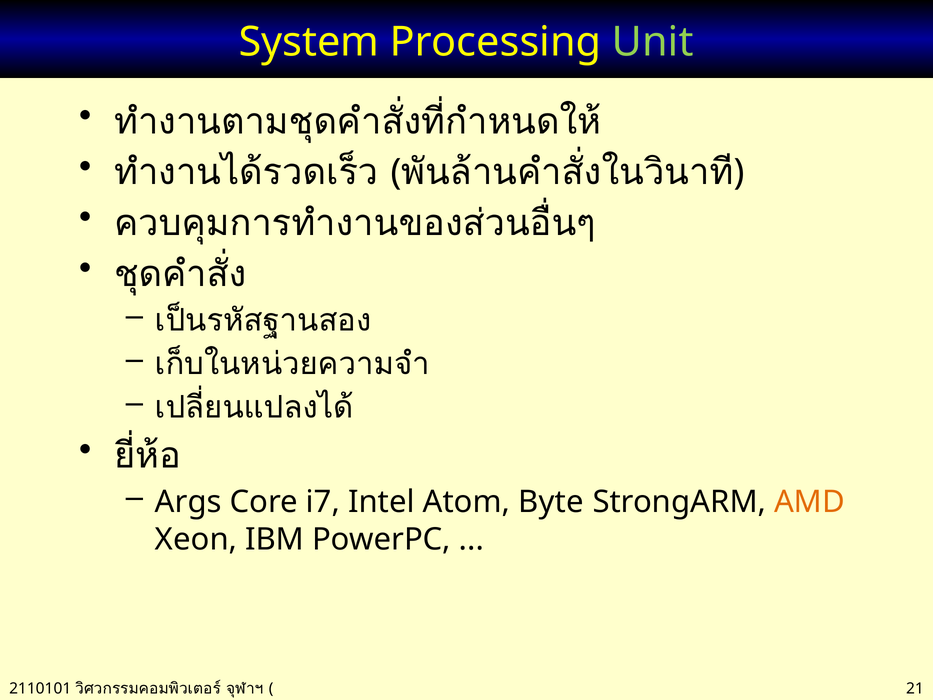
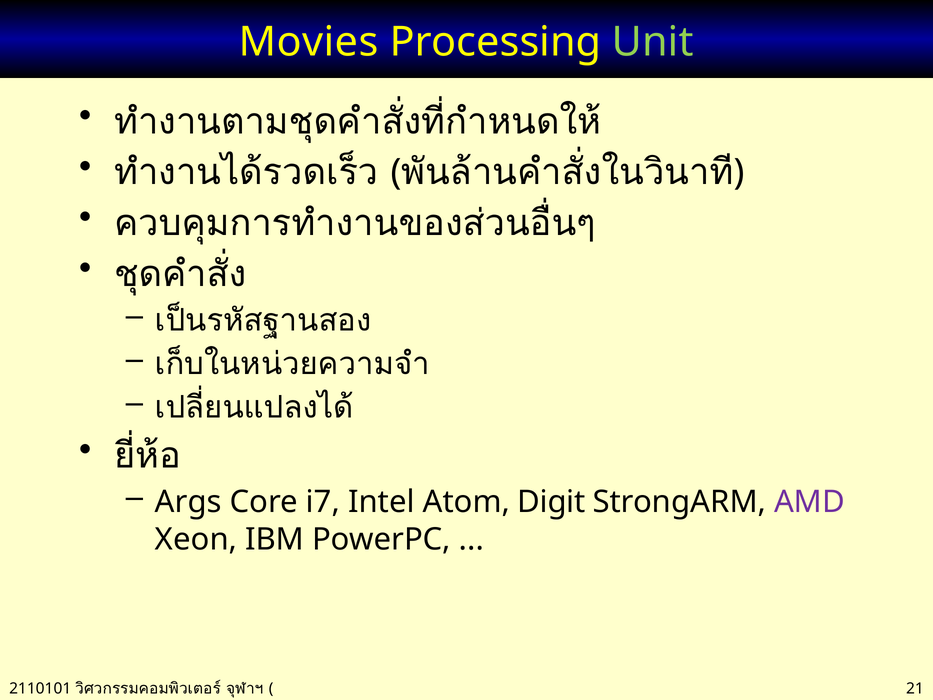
System: System -> Movies (309, 42)
Byte: Byte -> Digit (551, 502)
AMD colour: orange -> purple (810, 502)
